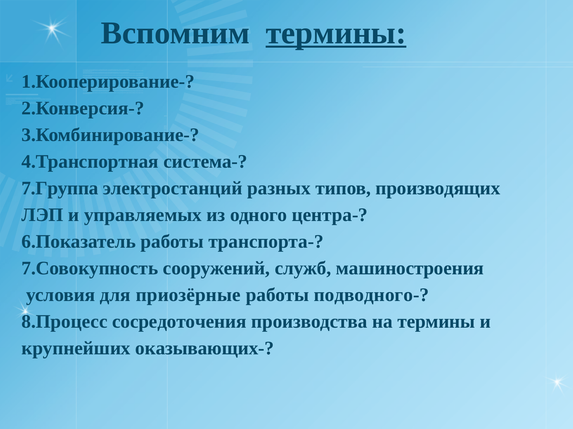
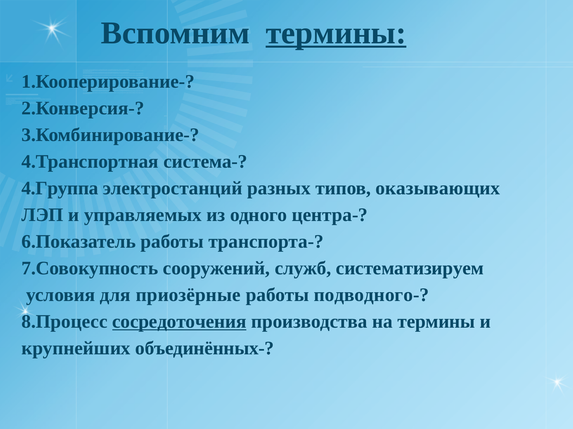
7.Группа: 7.Группа -> 4.Группа (60, 189)
производящих: производящих -> оказывающих (438, 189)
машиностроения: машиностроения -> систематизируем (410, 269)
сосредоточения underline: none -> present (179, 322)
оказывающих-: оказывающих- -> объединённых- (205, 349)
